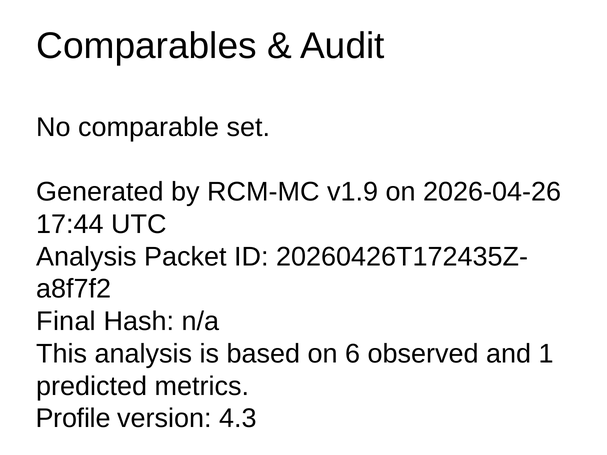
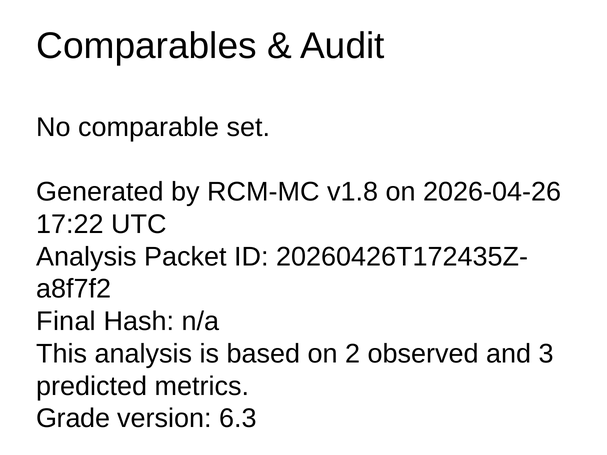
v1.9: v1.9 -> v1.8 (353, 192)
17:44: 17:44 -> 17:22 (70, 224)
6: 6 -> 2 (353, 354)
1: 1 -> 3 (546, 354)
Profile: Profile -> Grade (73, 419)
4.3: 4.3 -> 6.3 (238, 419)
